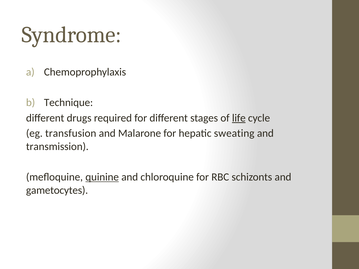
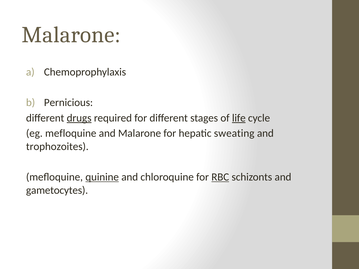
Syndrome: Syndrome -> Malarone (71, 35)
Technique: Technique -> Pernicious (68, 103)
drugs underline: none -> present (79, 118)
eg transfusion: transfusion -> mefloquine (71, 133)
transmission: transmission -> trophozoites (57, 147)
RBC underline: none -> present (220, 177)
